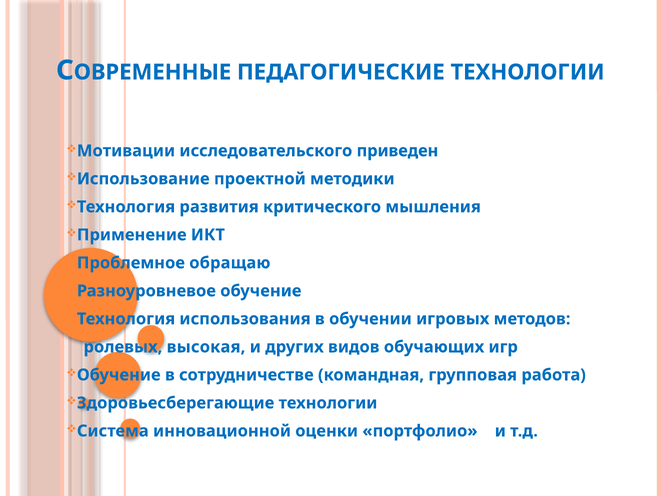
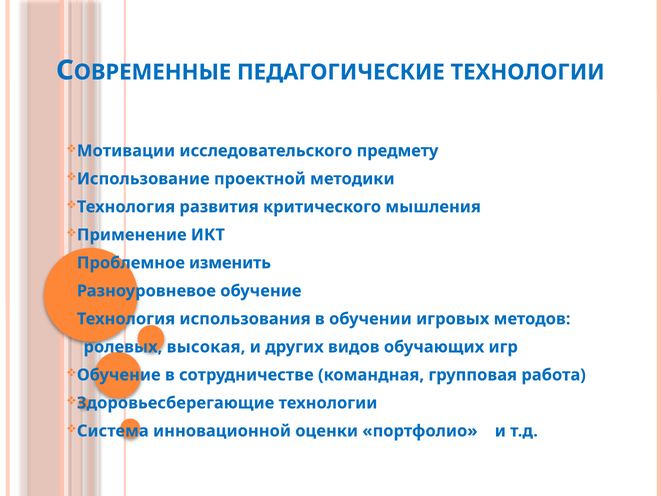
приведен: приведен -> предмету (397, 151)
обращаю: обращаю -> изменить (230, 263)
